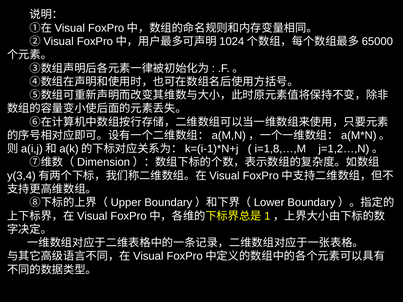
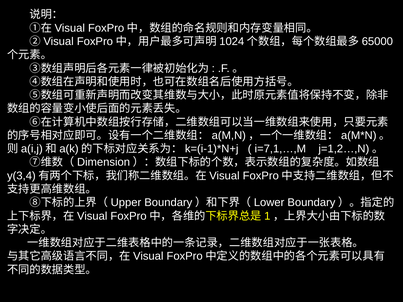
i=1,8,…,M: i=1,8,…,M -> i=7,1,…,M (280, 149)
